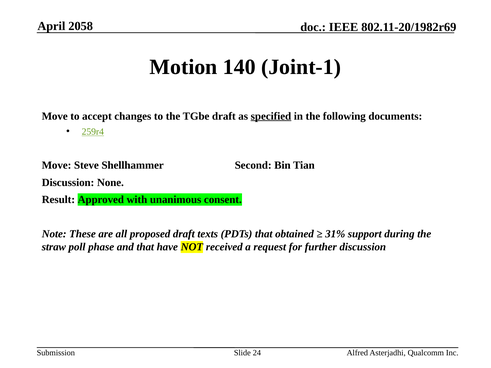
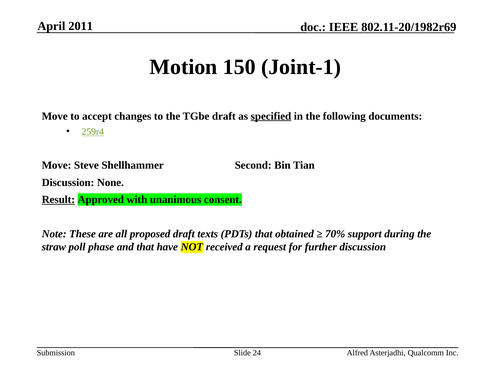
2058: 2058 -> 2011 (81, 26)
140: 140 -> 150 (239, 67)
Result underline: none -> present (58, 200)
31%: 31% -> 70% (335, 234)
